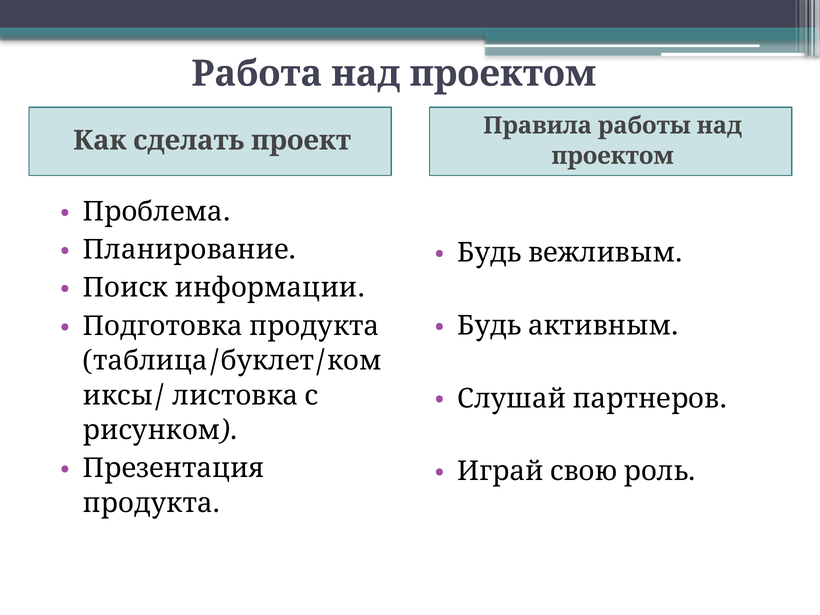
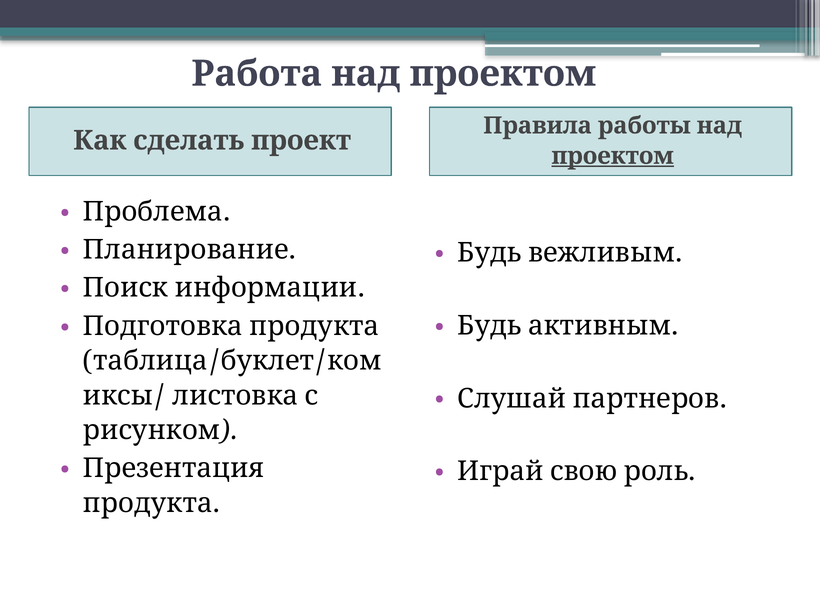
проектом underline: none -> present (613, 156)
